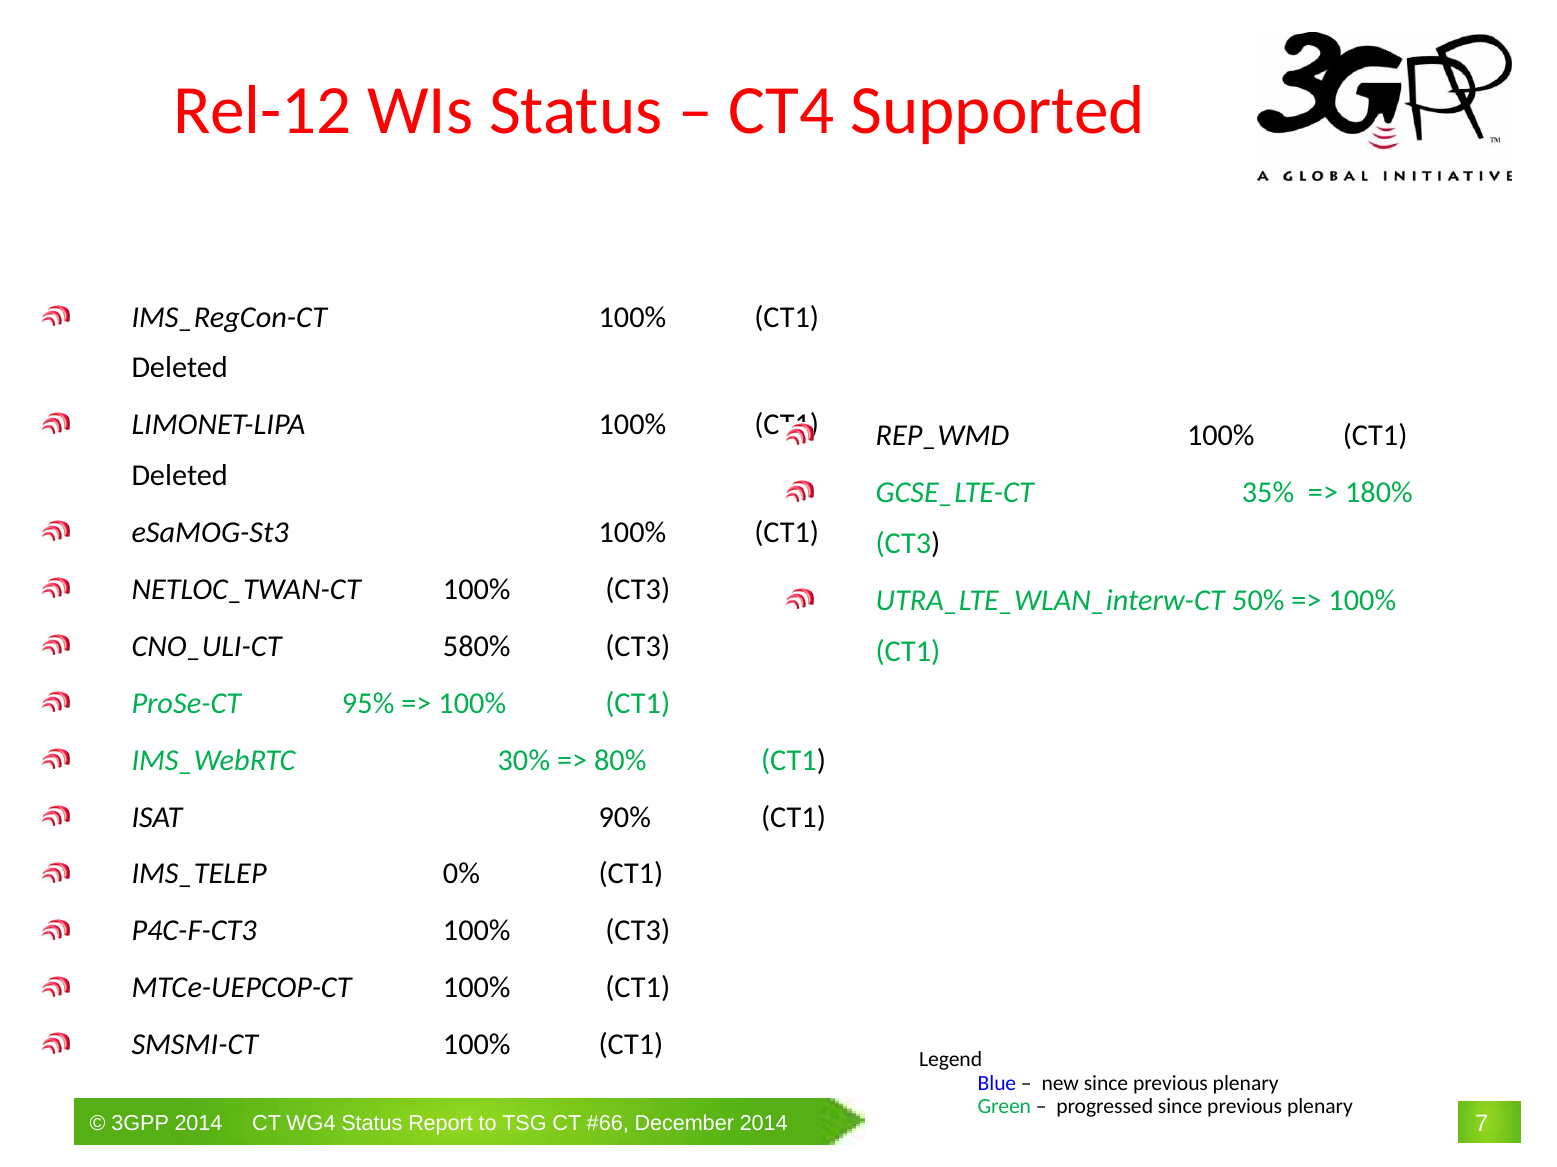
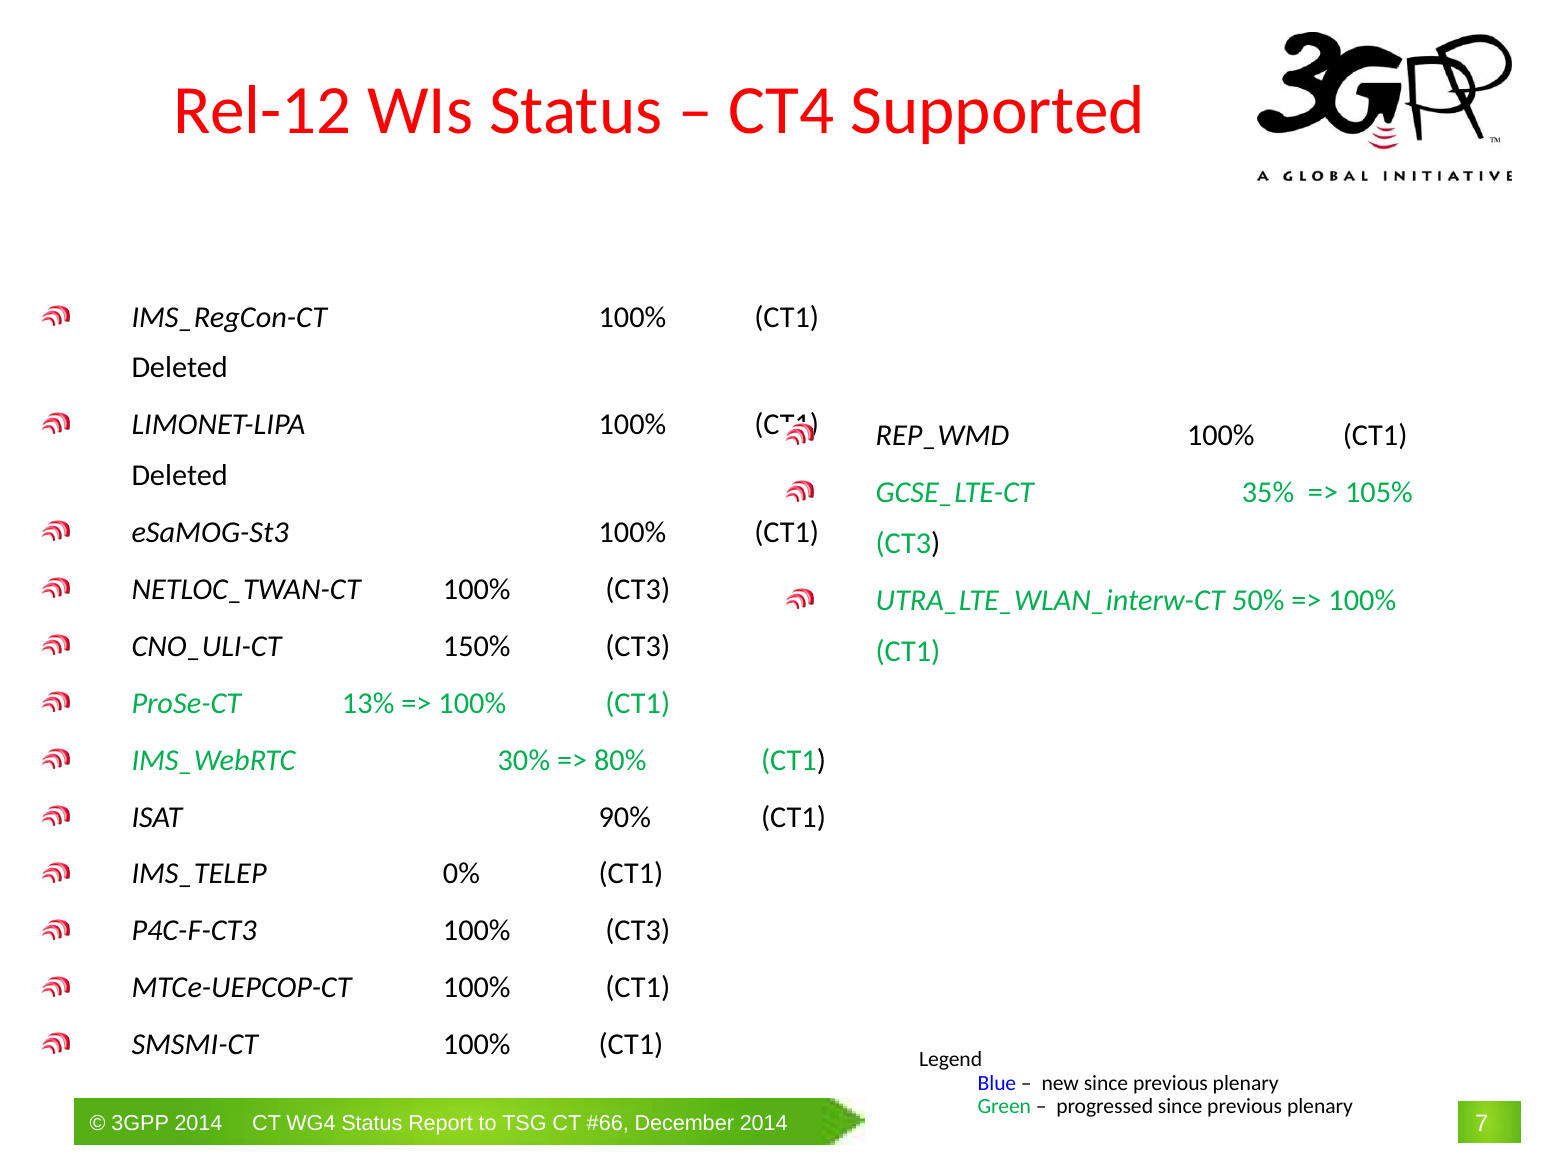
180%: 180% -> 105% (1379, 493)
580%: 580% -> 150% (477, 647)
95%: 95% -> 13% (368, 704)
